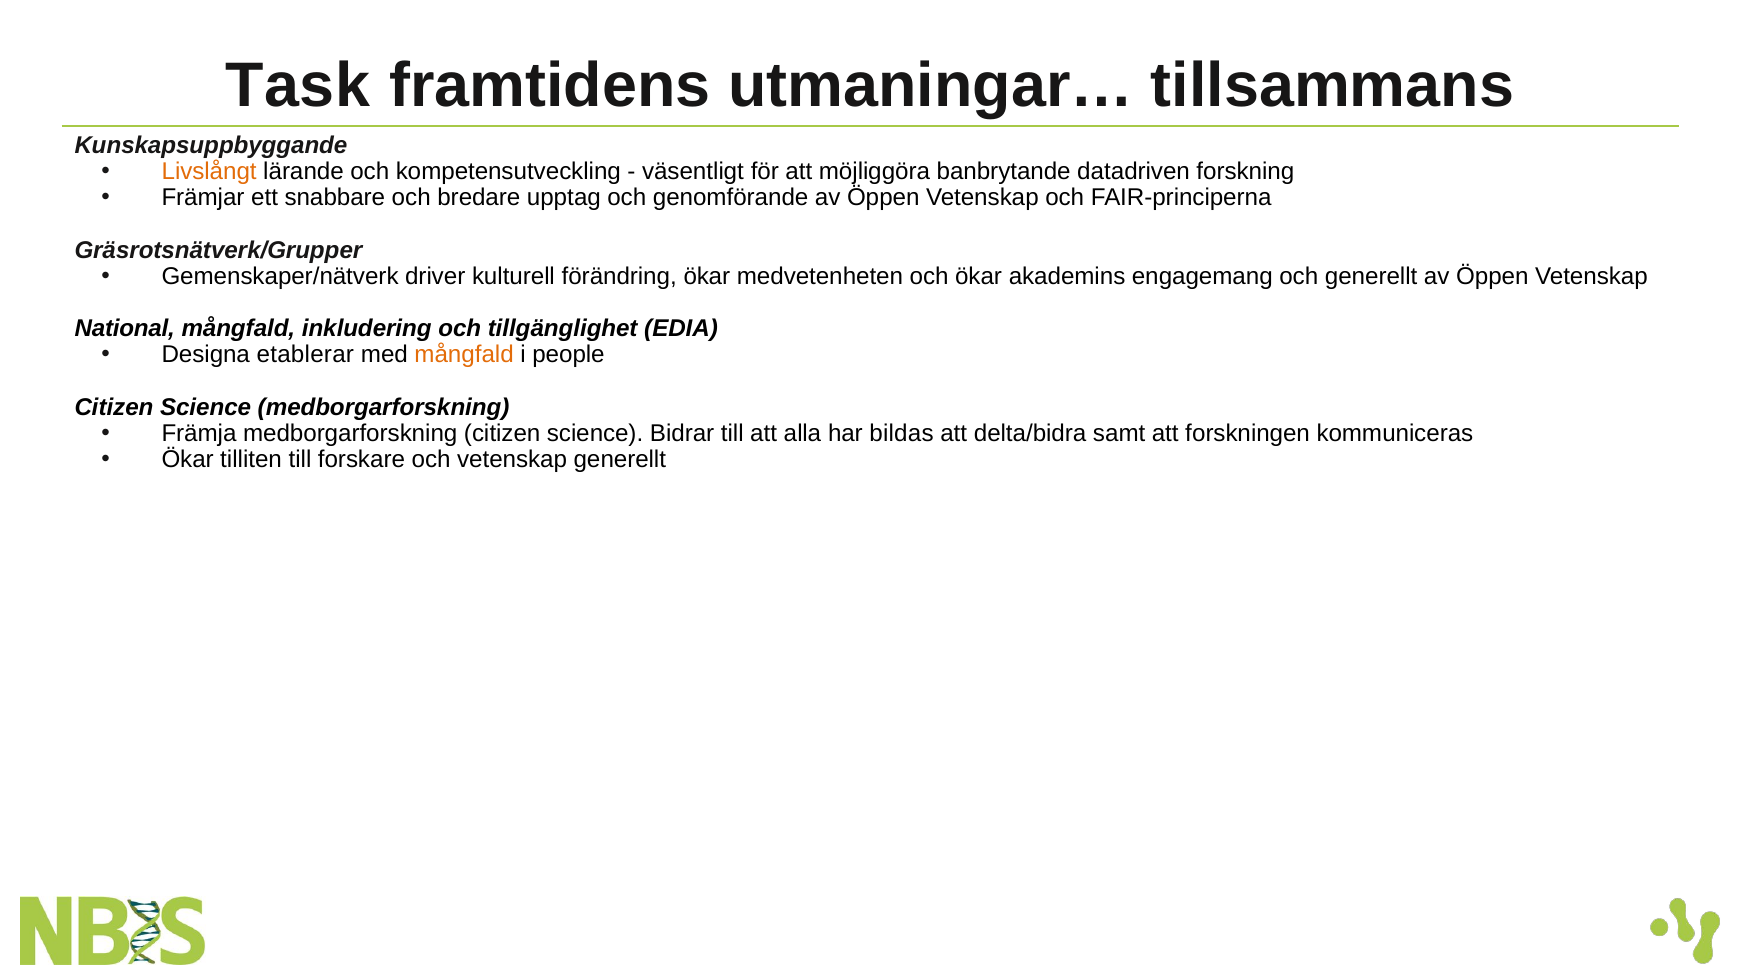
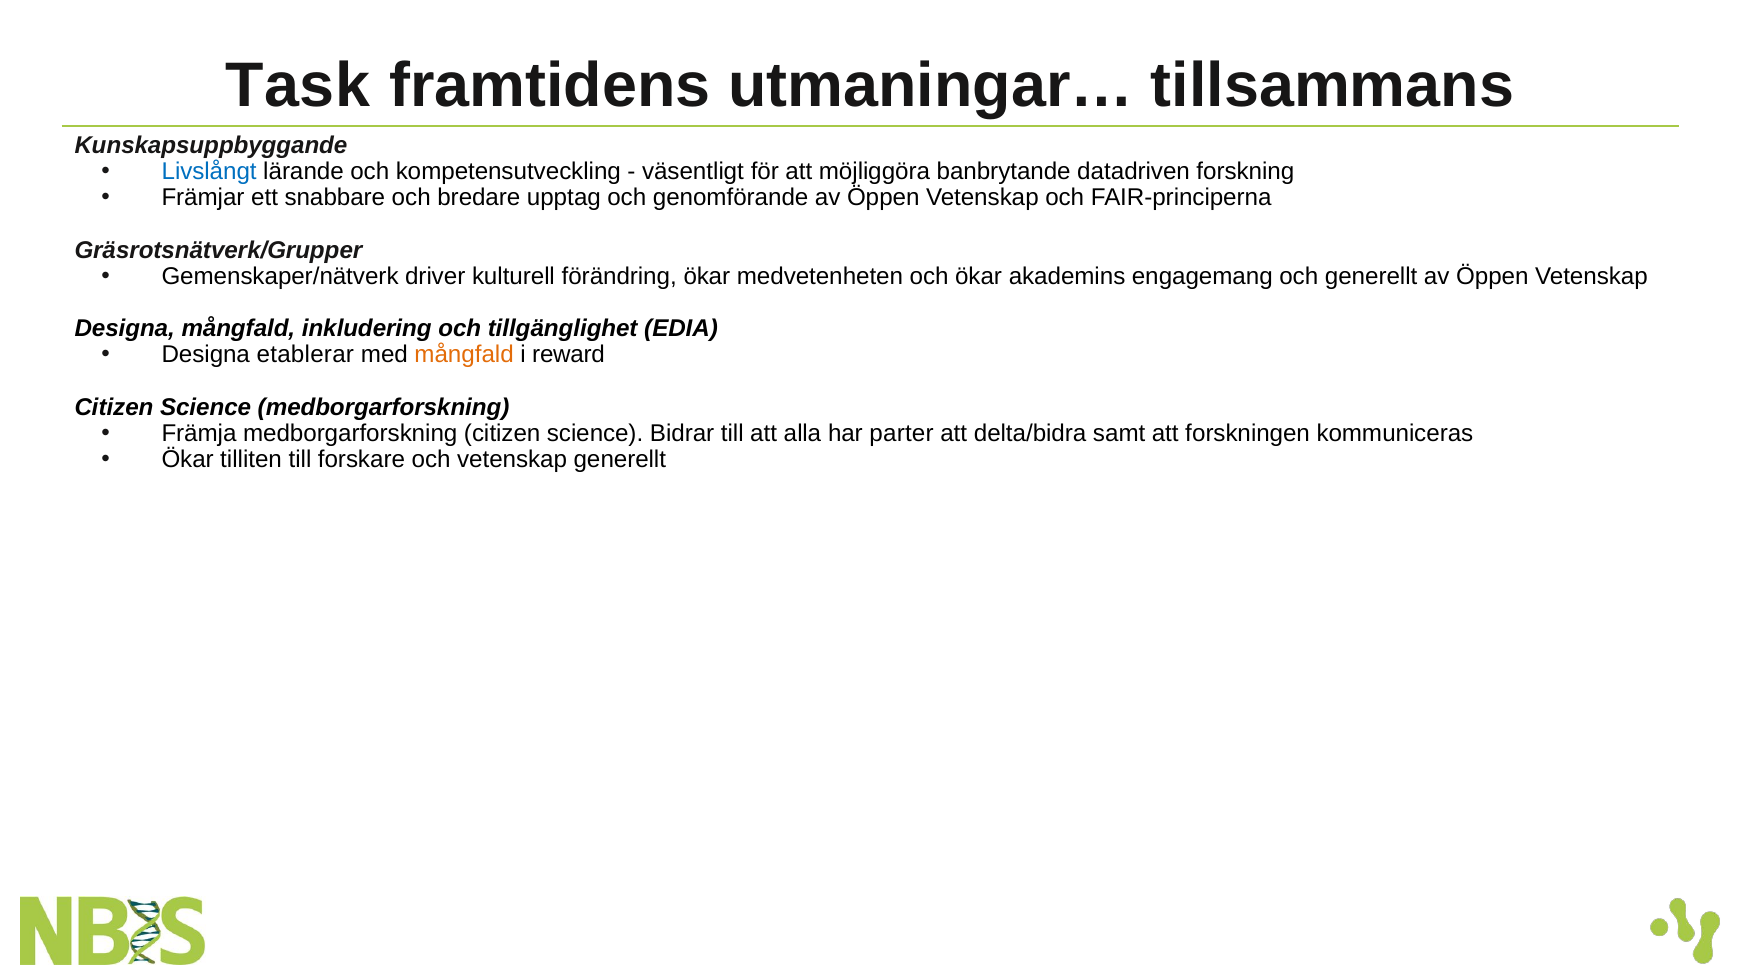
Livslångt colour: orange -> blue (209, 172)
National: National -> Designa (125, 328)
people: people -> reward (569, 355)
bildas: bildas -> parter (902, 433)
